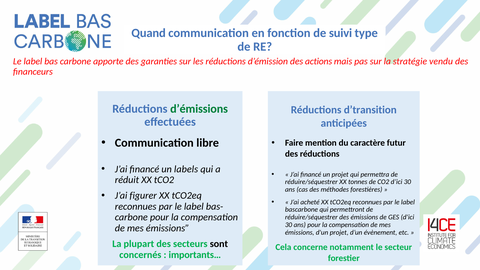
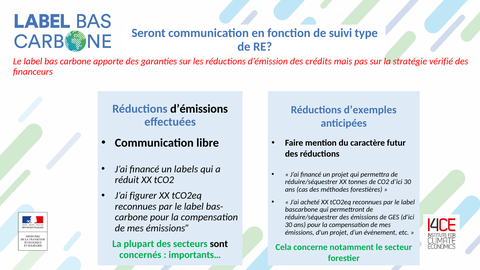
Quand: Quand -> Seront (149, 33)
actions: actions -> crédits (319, 61)
vendu: vendu -> vérifié (441, 61)
d’émissions colour: green -> black (199, 109)
d’transition: d’transition -> d’exemples (370, 110)
